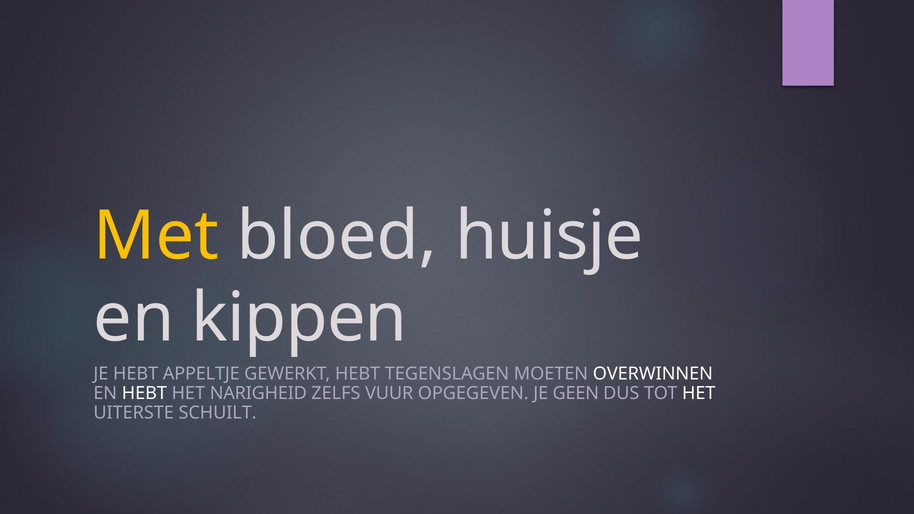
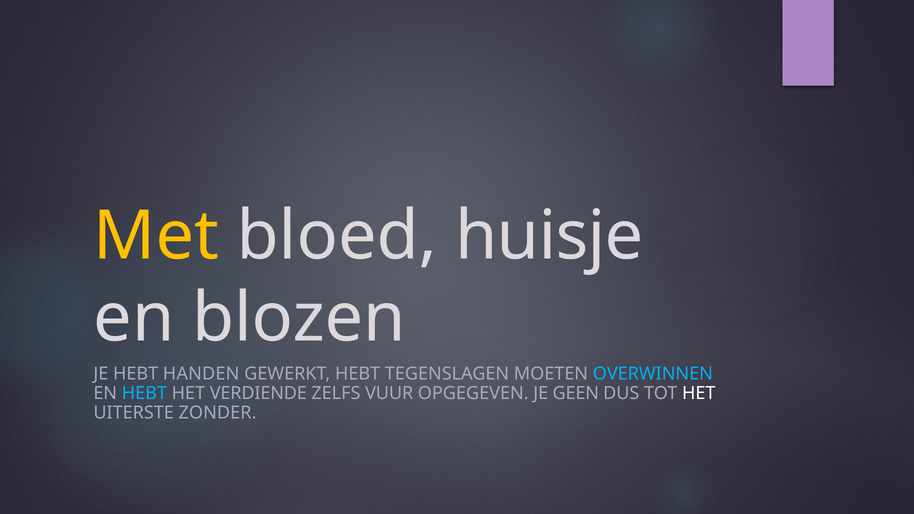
kippen: kippen -> blozen (299, 318)
APPELTJE: APPELTJE -> HANDEN (201, 374)
OVERWINNEN colour: white -> light blue (653, 374)
HEBT colour: white -> light blue (144, 393)
NARIGHEID: NARIGHEID -> VERDIENDE (258, 393)
SCHUILT: SCHUILT -> ZONDER (218, 413)
